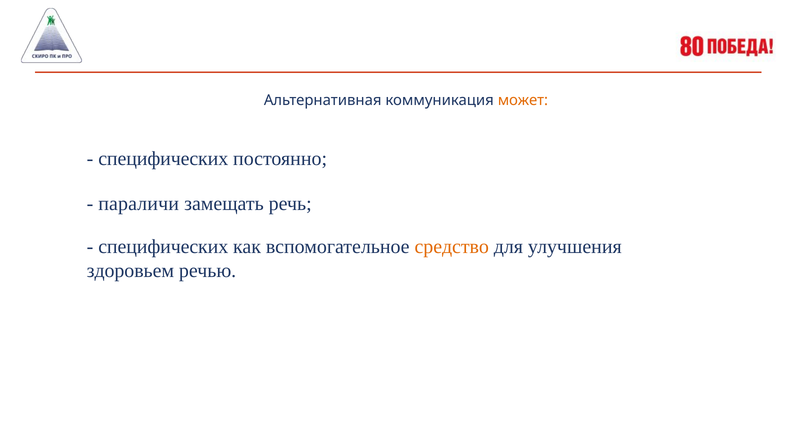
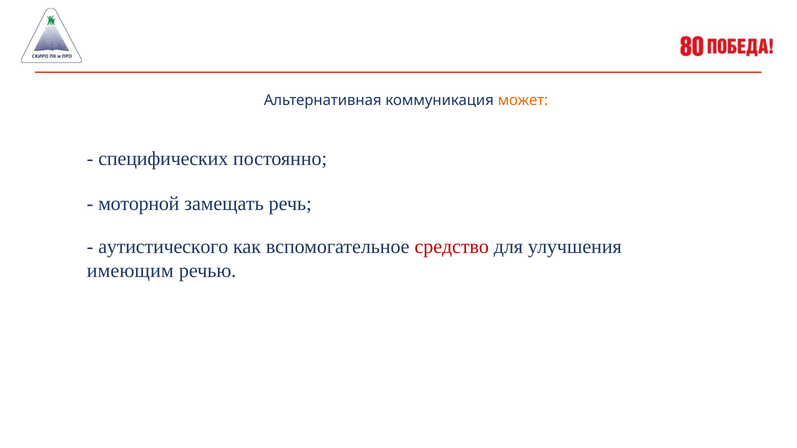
параличи: параличи -> моторной (139, 204)
специфических: специфических -> аутистического (163, 247)
средство colour: orange -> red (452, 247)
здоровьем: здоровьем -> имеющим (130, 271)
